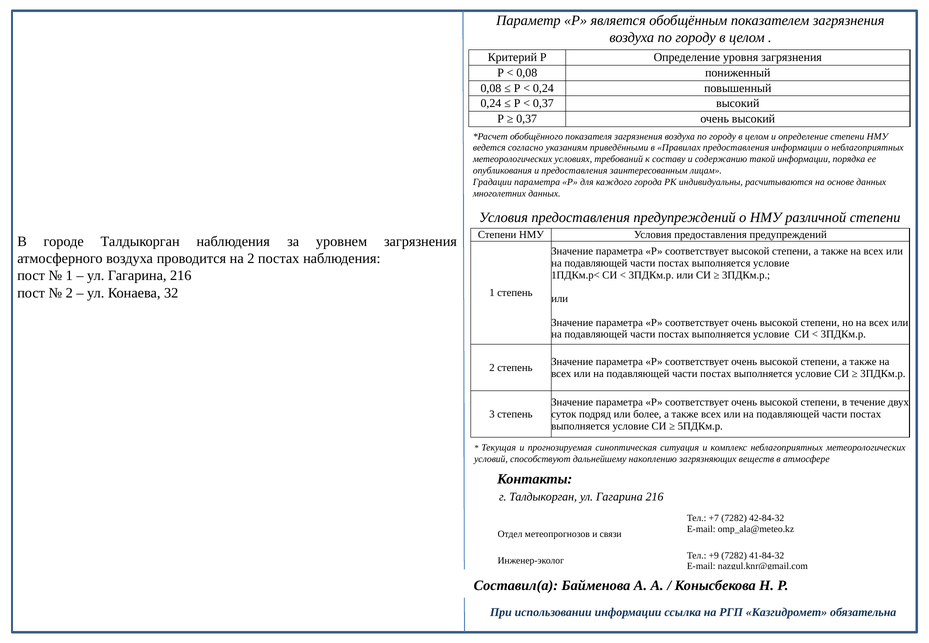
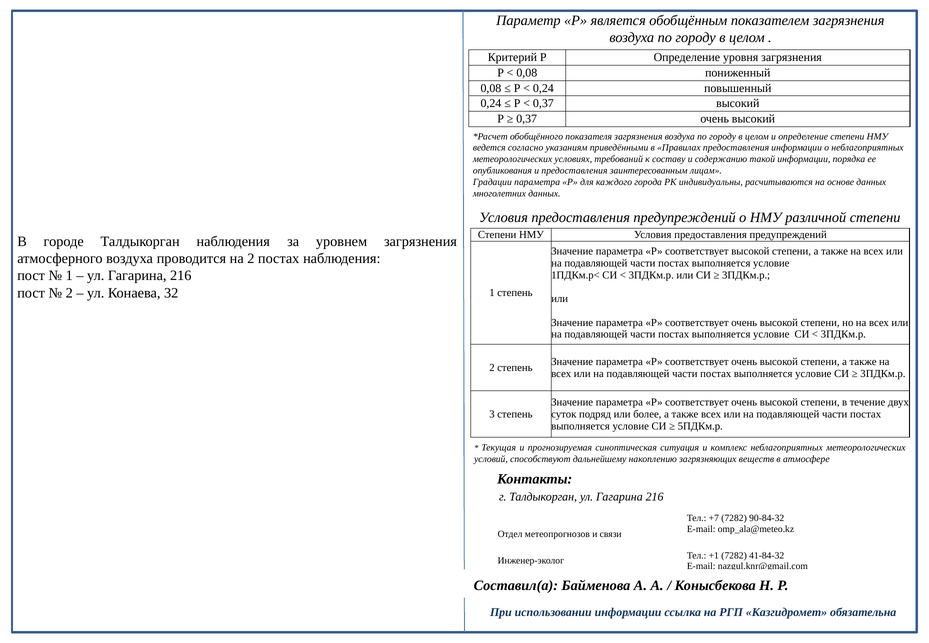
42-84-32: 42-84-32 -> 90-84-32 (767, 518)
+9: +9 -> +1 (714, 556)
